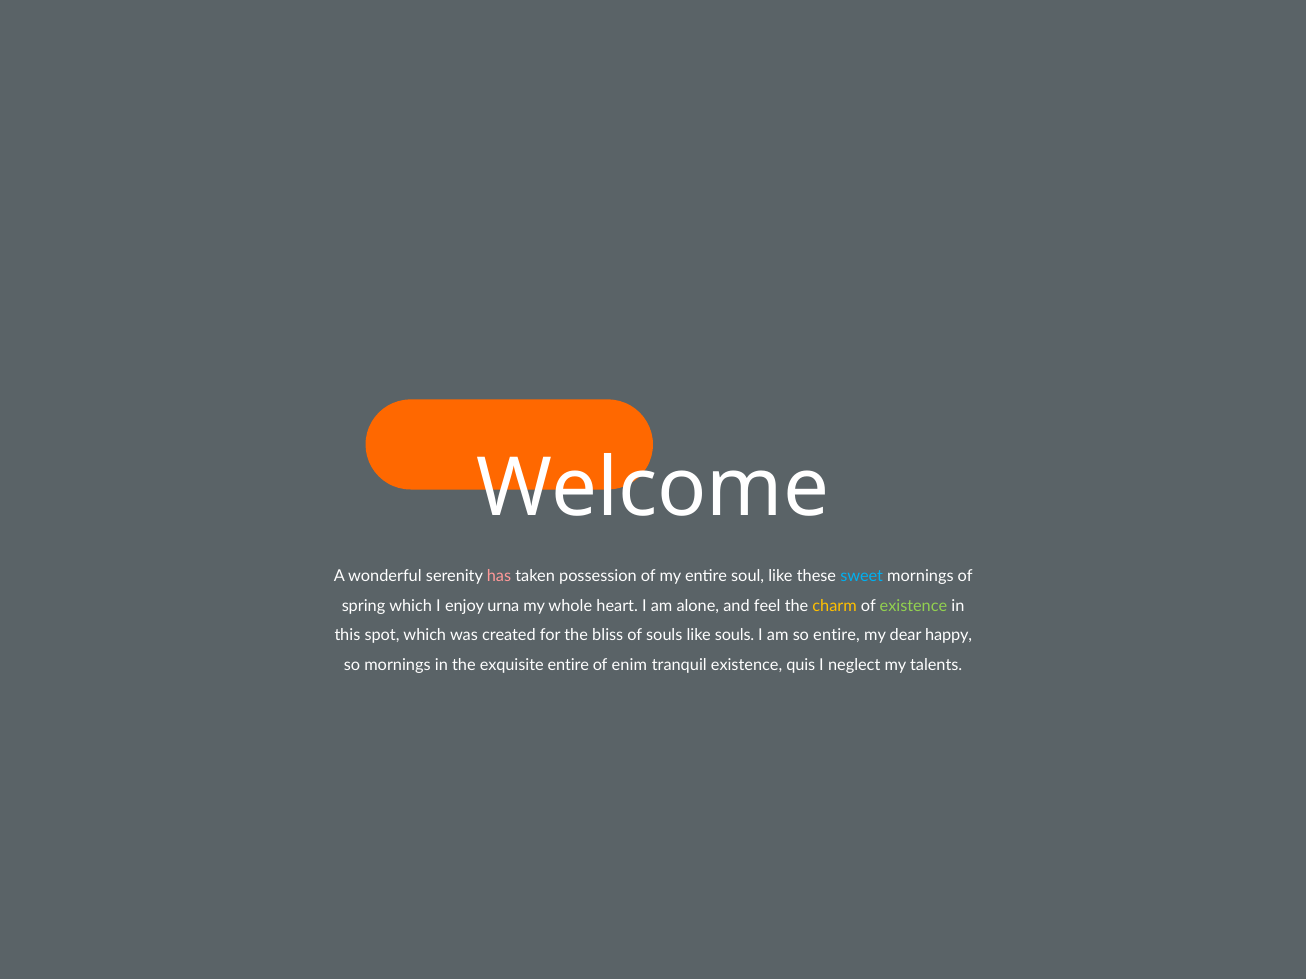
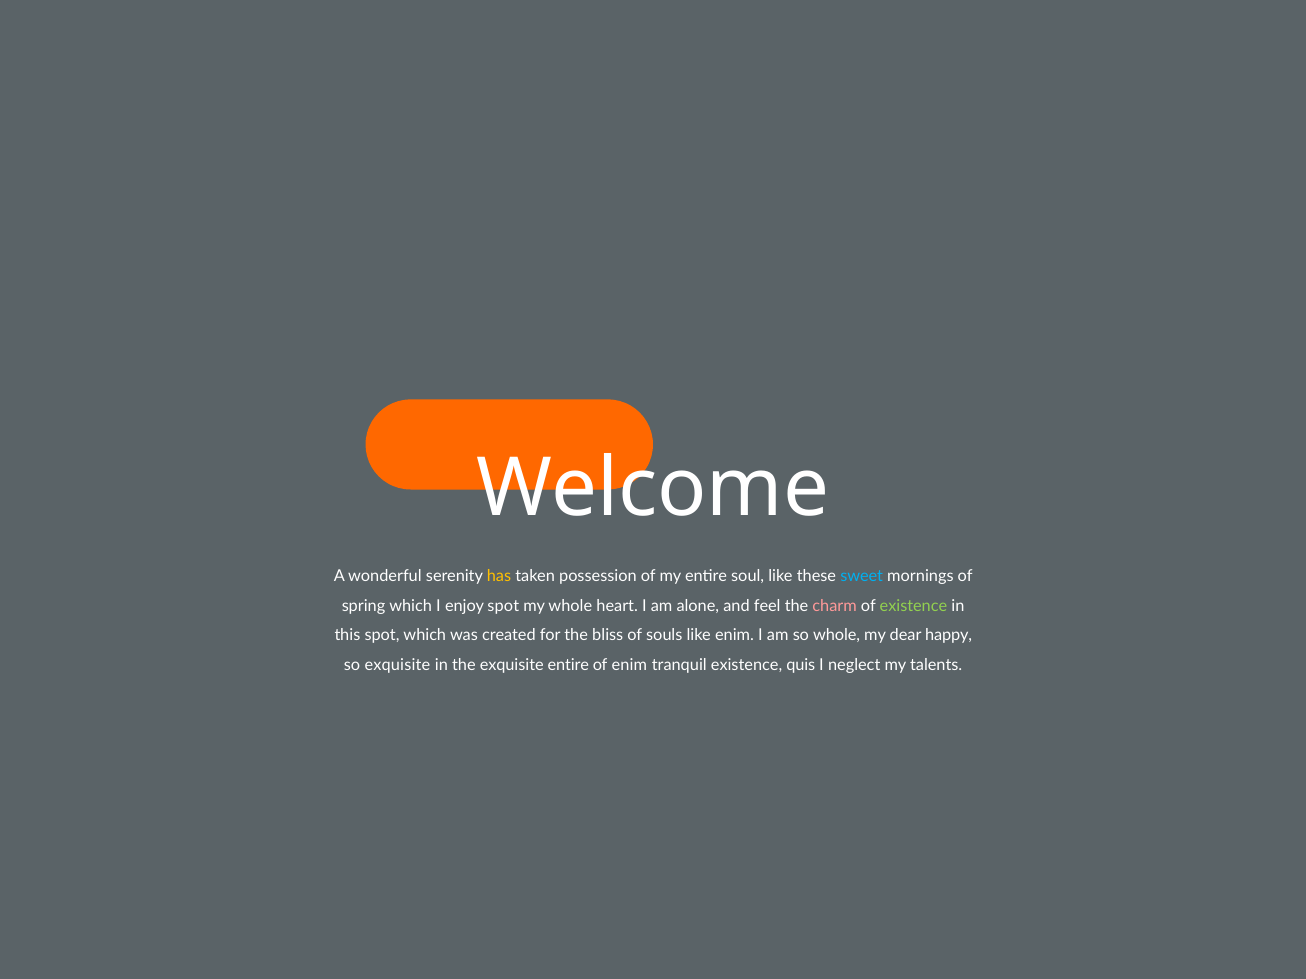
has colour: pink -> yellow (499, 577)
enjoy urna: urna -> spot (503, 606)
charm colour: yellow -> pink (835, 606)
like souls: souls -> enim (734, 636)
so entire: entire -> whole (837, 636)
so mornings: mornings -> exquisite (397, 665)
